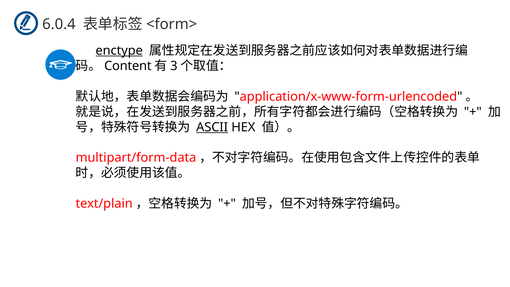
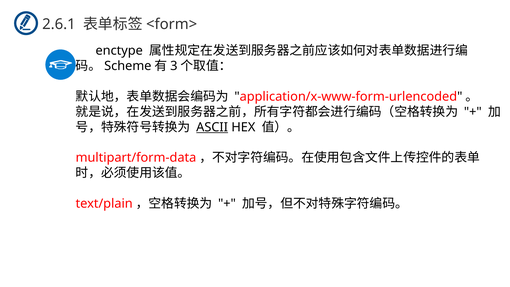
6.0.4: 6.0.4 -> 2.6.1 (59, 24)
enctype underline: present -> none (119, 51)
Content: Content -> Scheme (128, 66)
